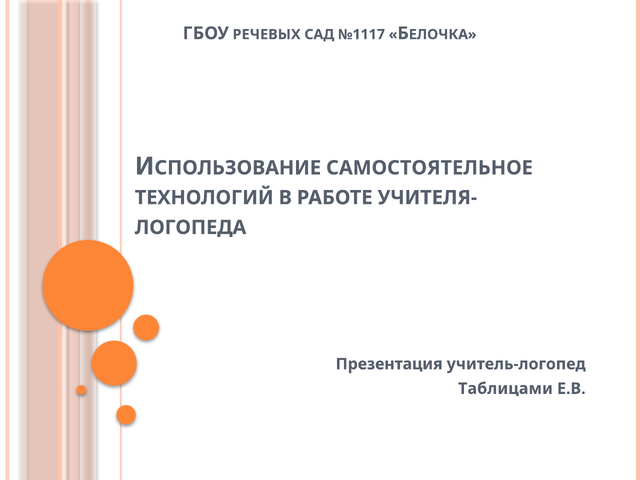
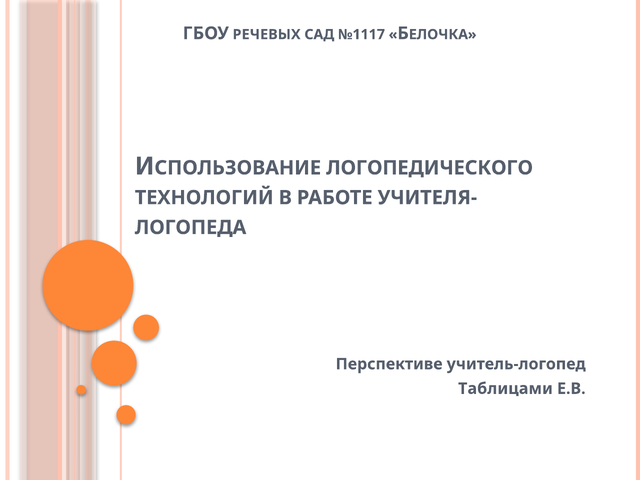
САМОСТОЯТЕЛЬНОЕ: САМОСТОЯТЕЛЬНОЕ -> ЛОГОПЕДИЧЕСКОГО (430, 168)
Презентация: Презентация -> Перспективе (389, 364)
